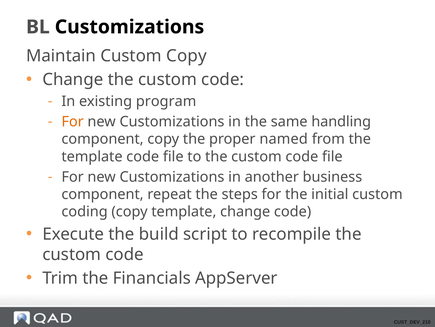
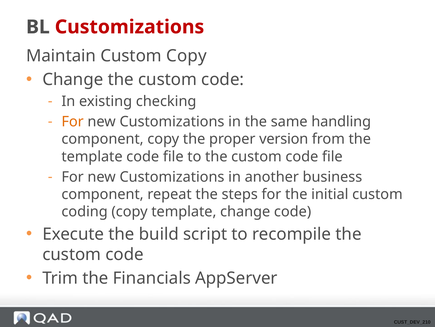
Customizations colour: black -> red (129, 27)
program: program -> checking (166, 101)
named: named -> version (284, 139)
